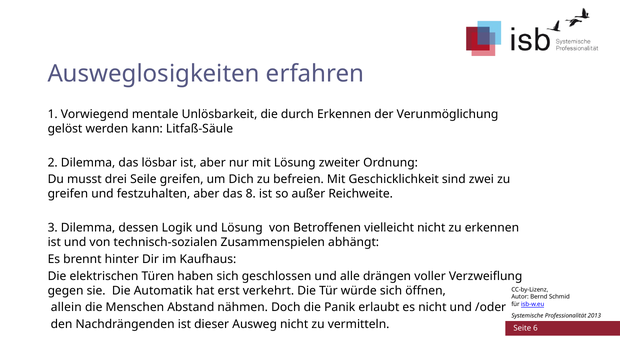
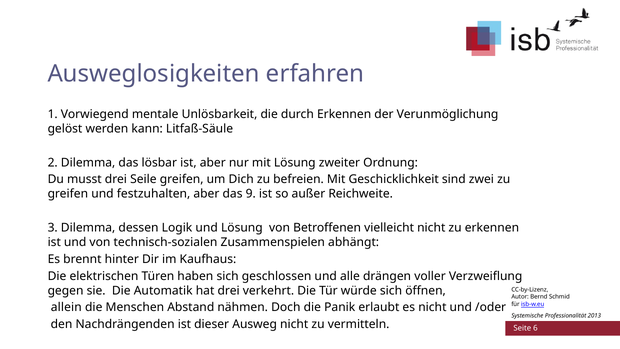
8: 8 -> 9 (251, 194)
hat erst: erst -> drei (229, 290)
